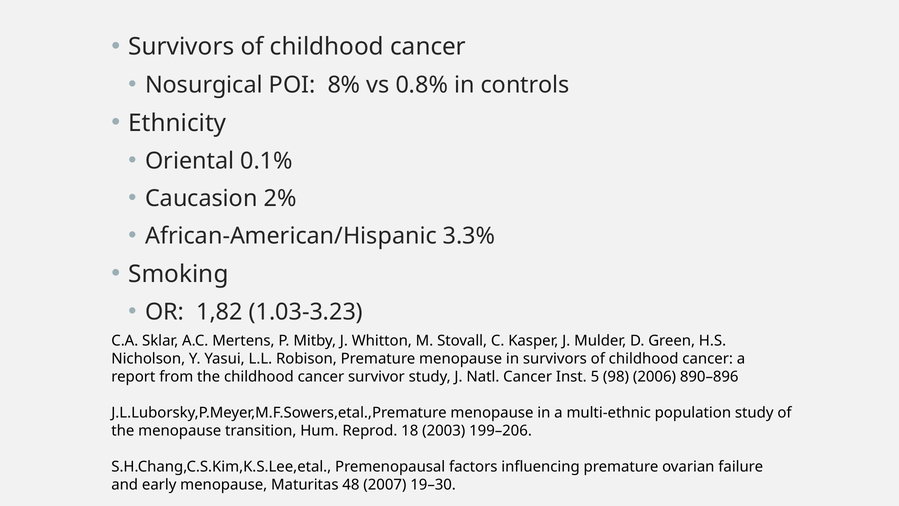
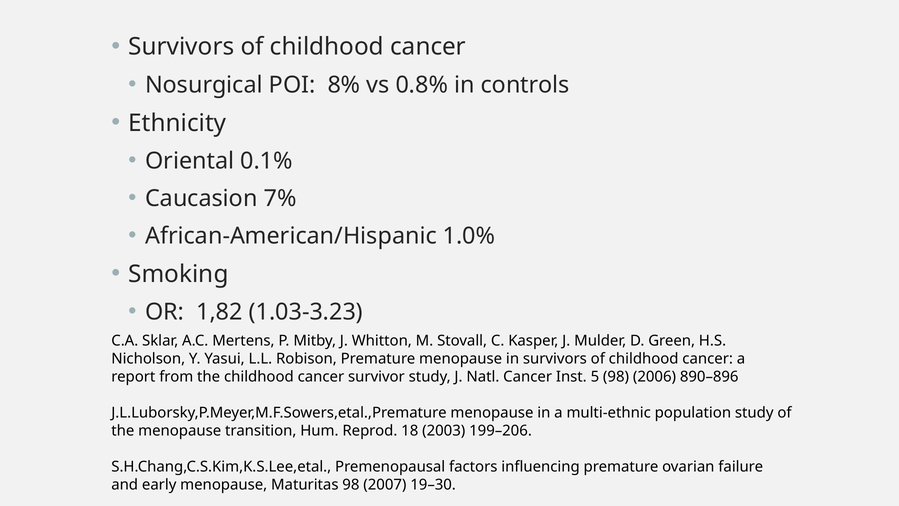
2%: 2% -> 7% (280, 198)
3.3%: 3.3% -> 1.0% (469, 236)
Maturitas 48: 48 -> 98 (351, 484)
